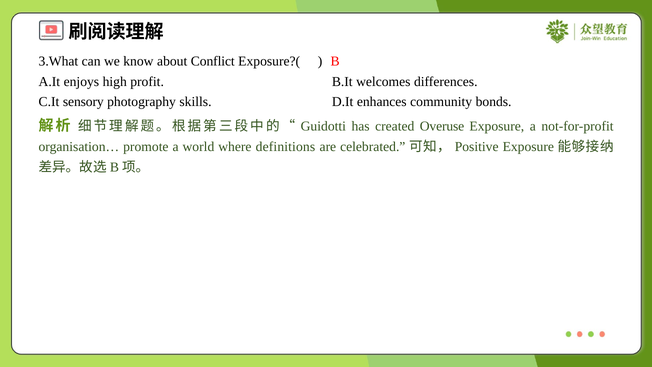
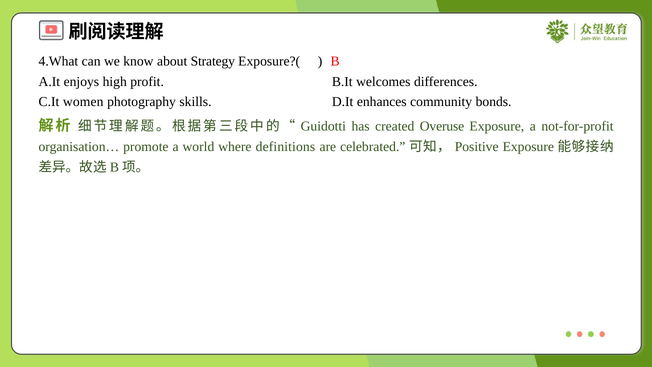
3.What: 3.What -> 4.What (58, 61)
Conflict: Conflict -> Strategy (213, 61)
sensory: sensory -> women (83, 102)
